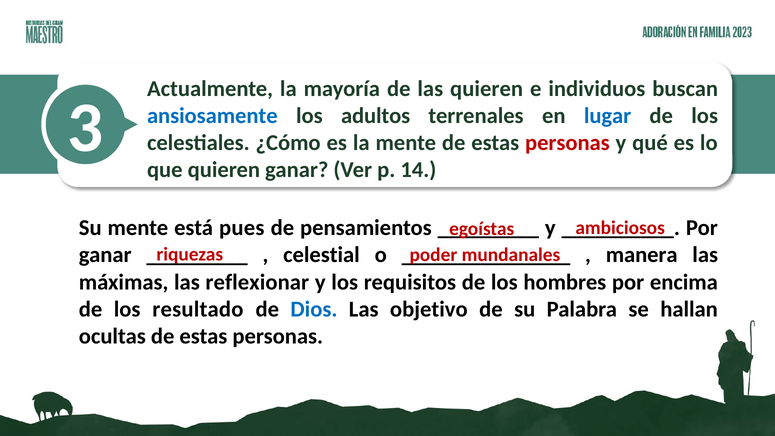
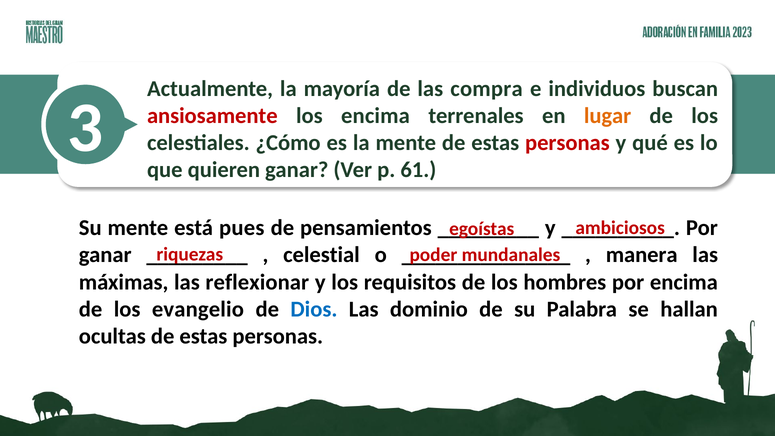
las quieren: quieren -> compra (487, 89)
ansiosamente colour: blue -> red (212, 116)
los adultos: adultos -> encima (375, 116)
lugar colour: blue -> orange (608, 116)
14: 14 -> 61 (418, 170)
resultado: resultado -> evangelio (198, 309)
objetivo: objetivo -> dominio (429, 309)
